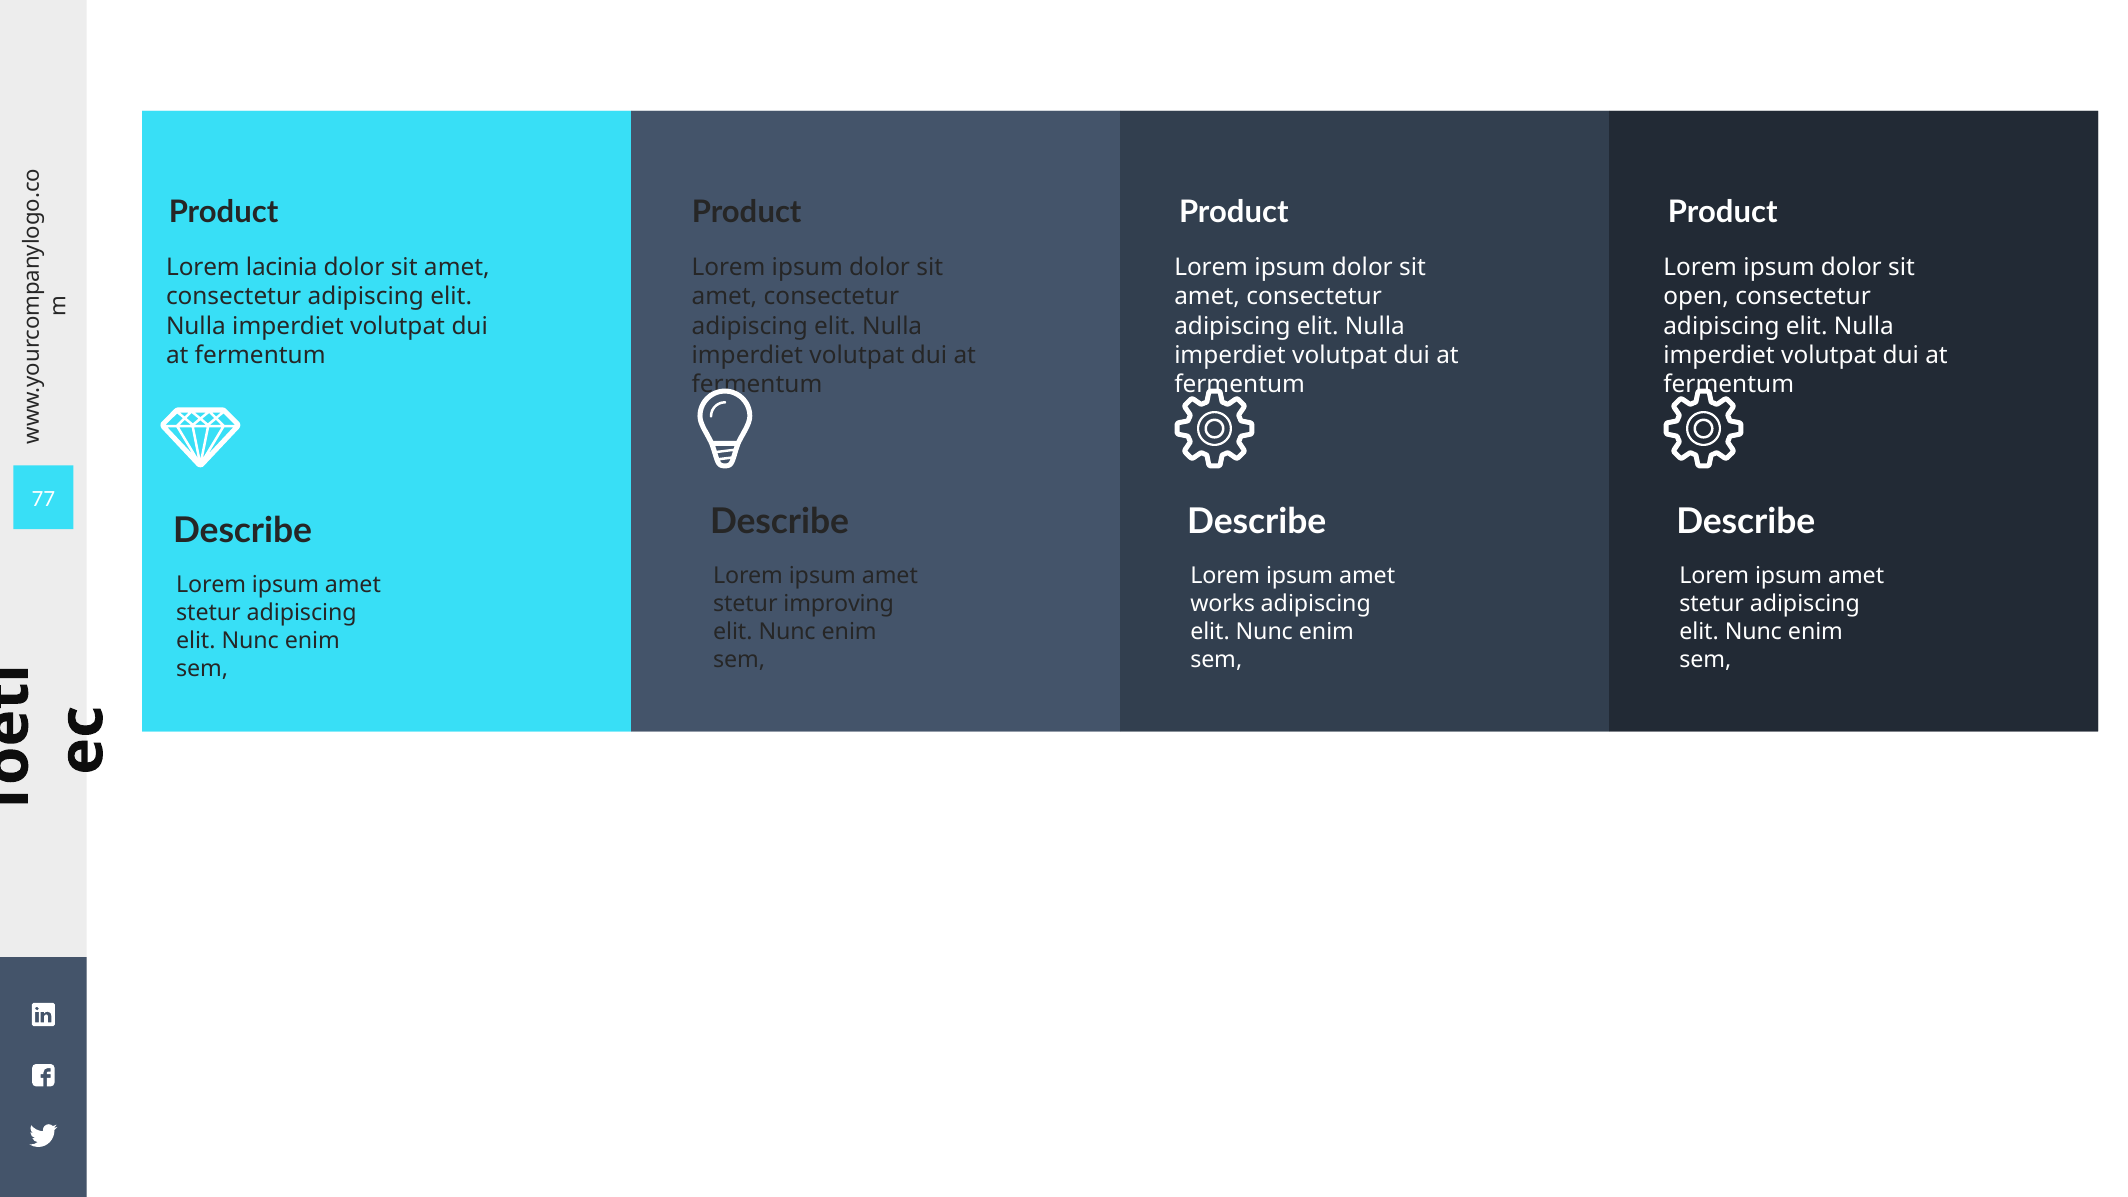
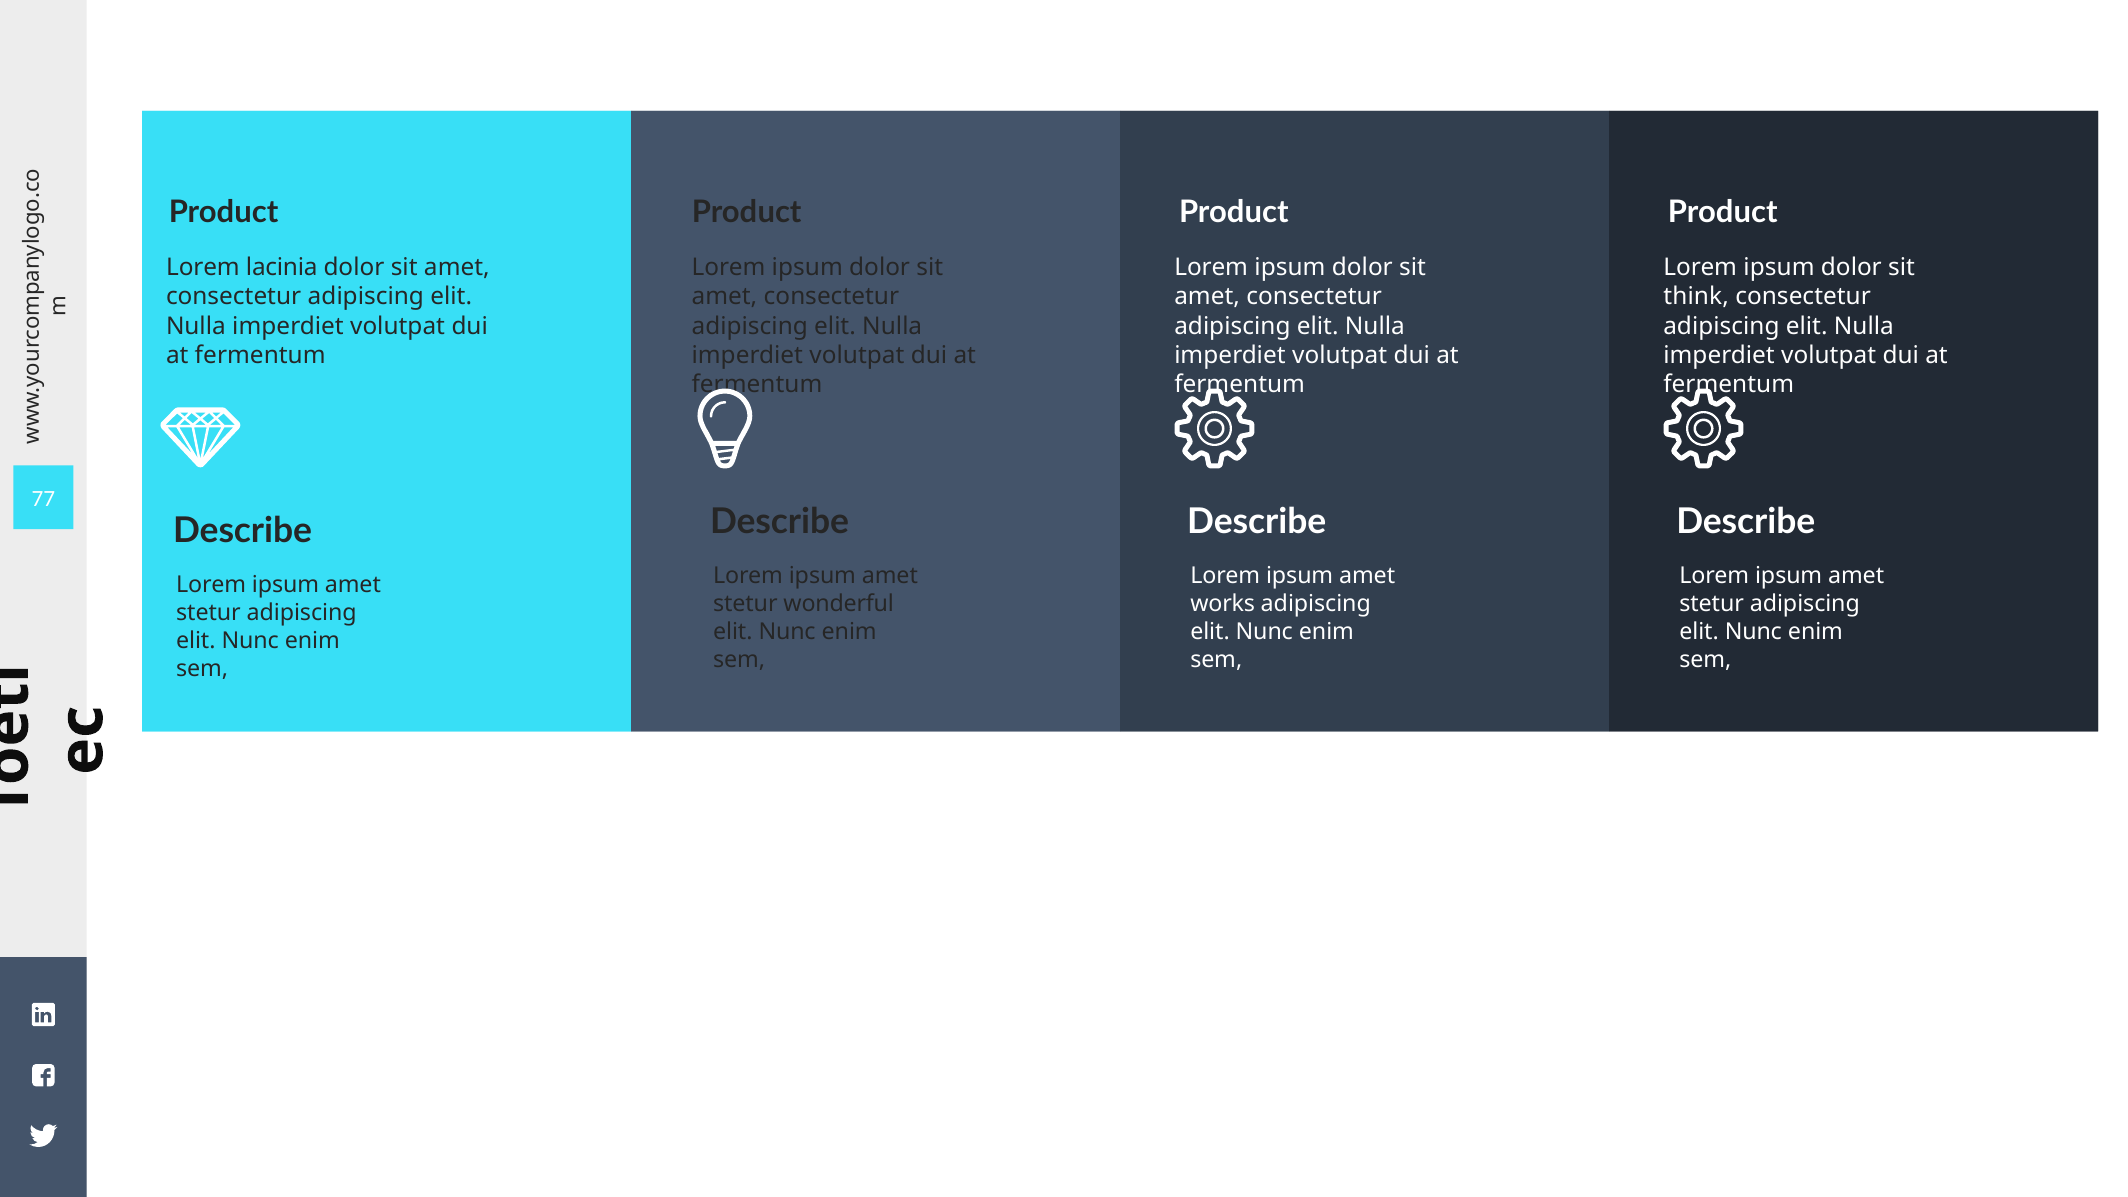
open: open -> think (1696, 297)
improving: improving -> wonderful (839, 604)
